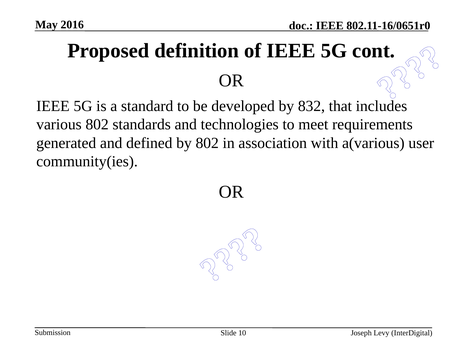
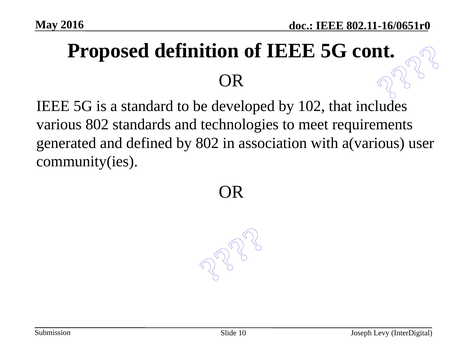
832: 832 -> 102 (311, 106)
